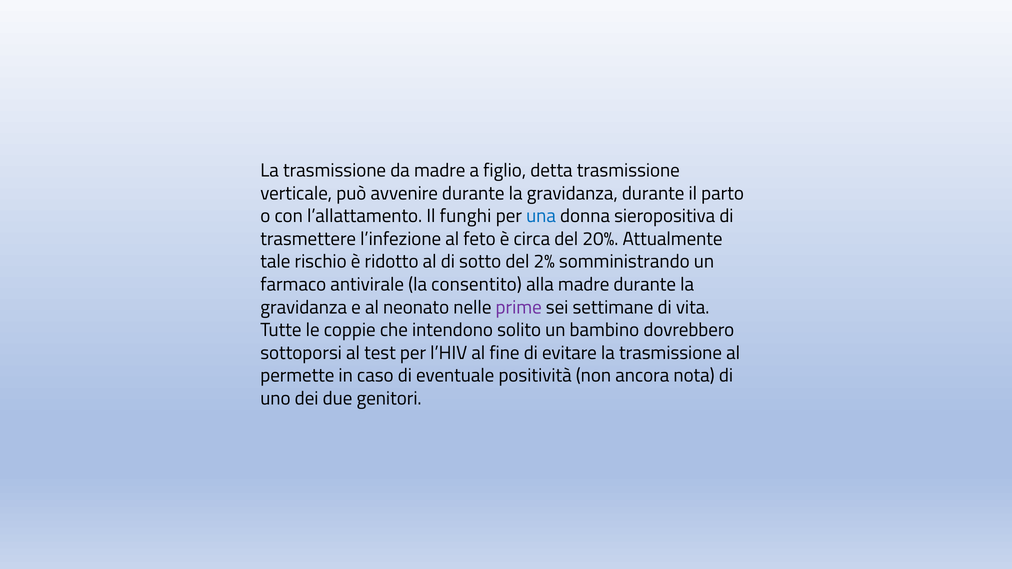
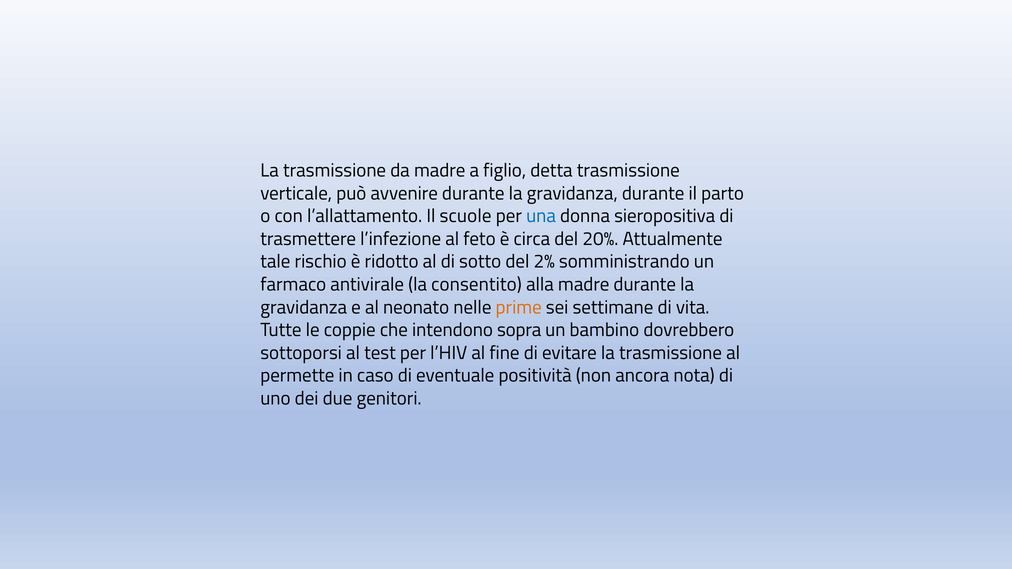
funghi: funghi -> scuole (466, 216)
prime colour: purple -> orange (519, 307)
solito: solito -> sopra (519, 330)
